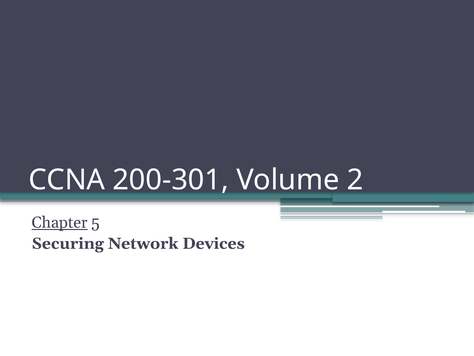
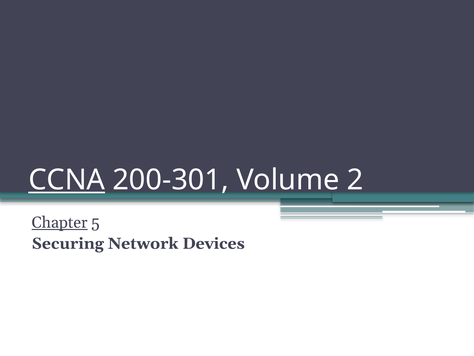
CCNA underline: none -> present (67, 180)
